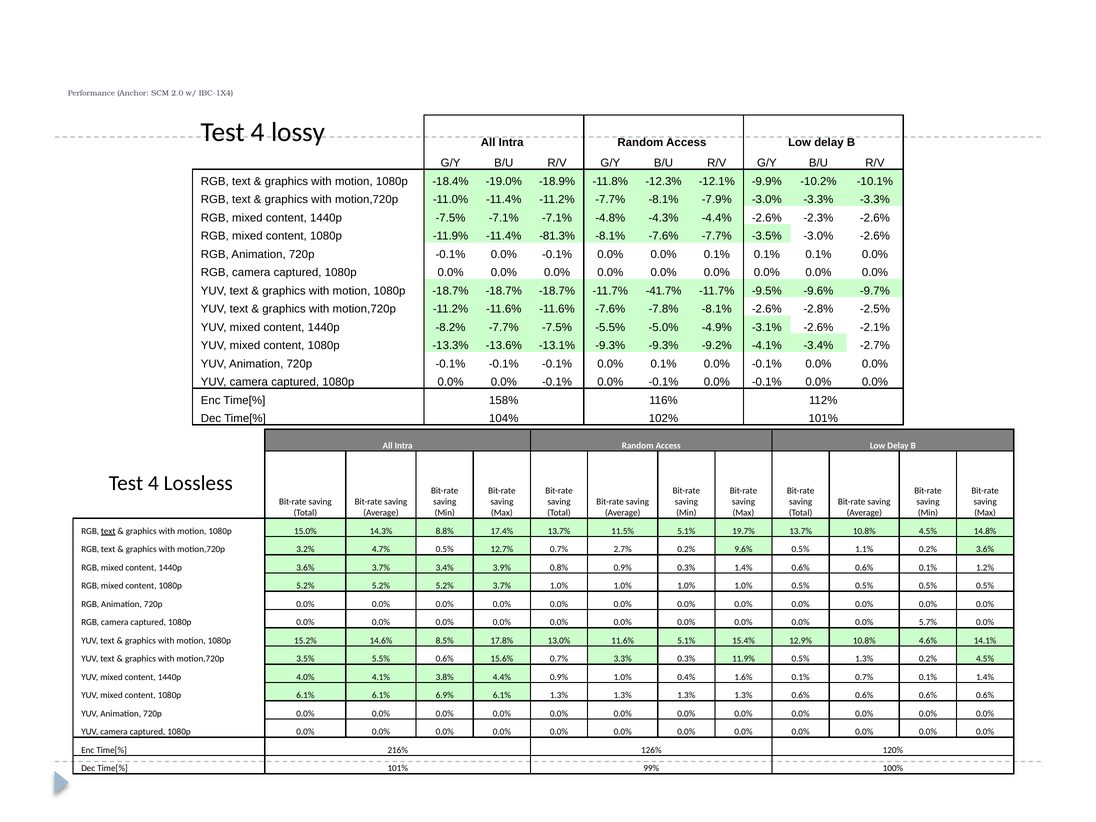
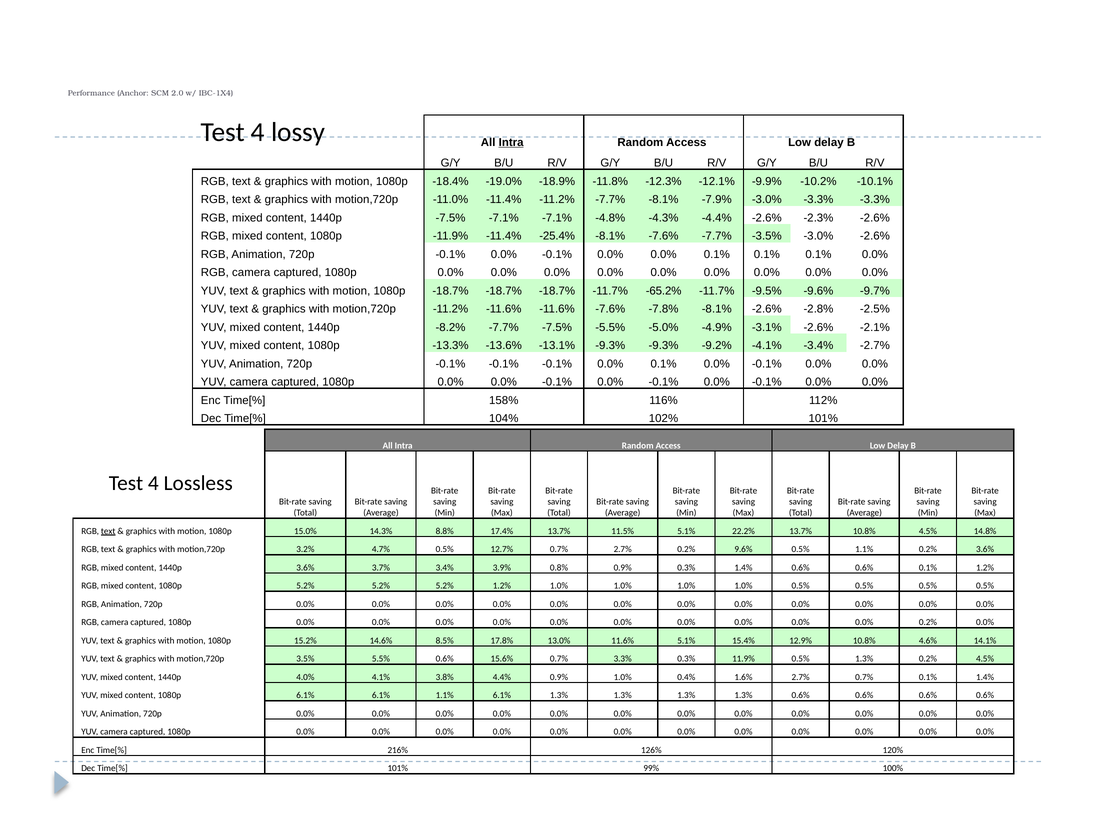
Intra underline: none -> present (511, 142)
-81.3%: -81.3% -> -25.4% (557, 236)
-41.7%: -41.7% -> -65.2% (664, 291)
19.7%: 19.7% -> 22.2% (743, 531)
5.2% 3.7%: 3.7% -> 1.2% (502, 586)
0.0% 5.7%: 5.7% -> 0.2% (928, 622)
1.6% 0.1%: 0.1% -> 2.7% (801, 677)
6.1% 6.9%: 6.9% -> 1.1% (445, 695)
